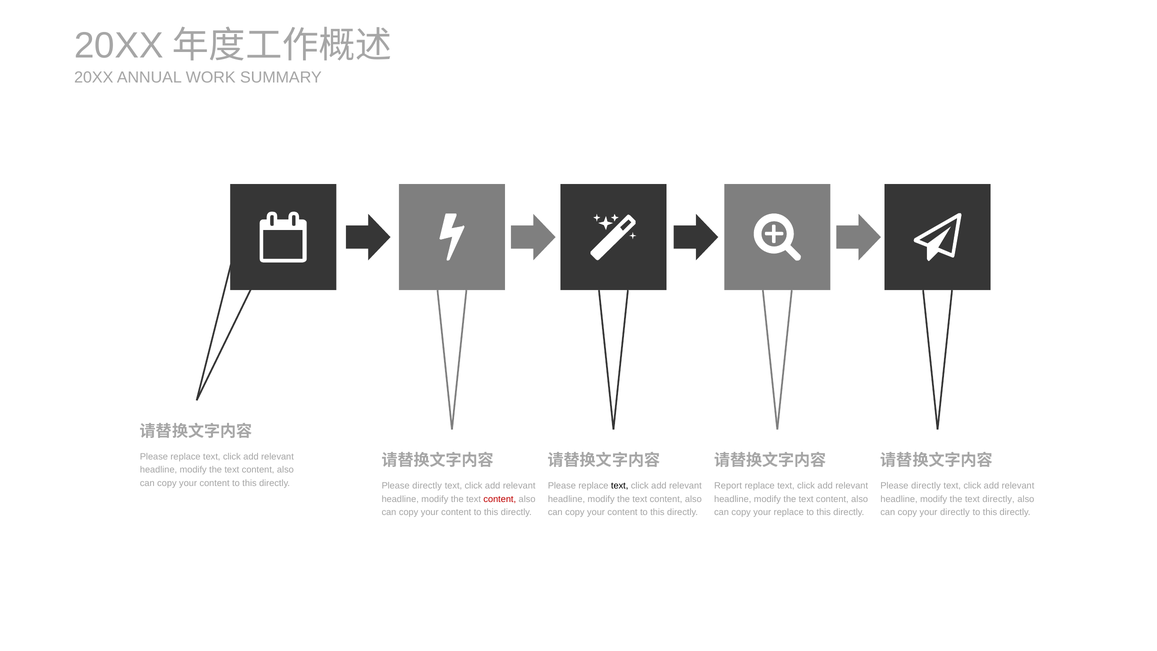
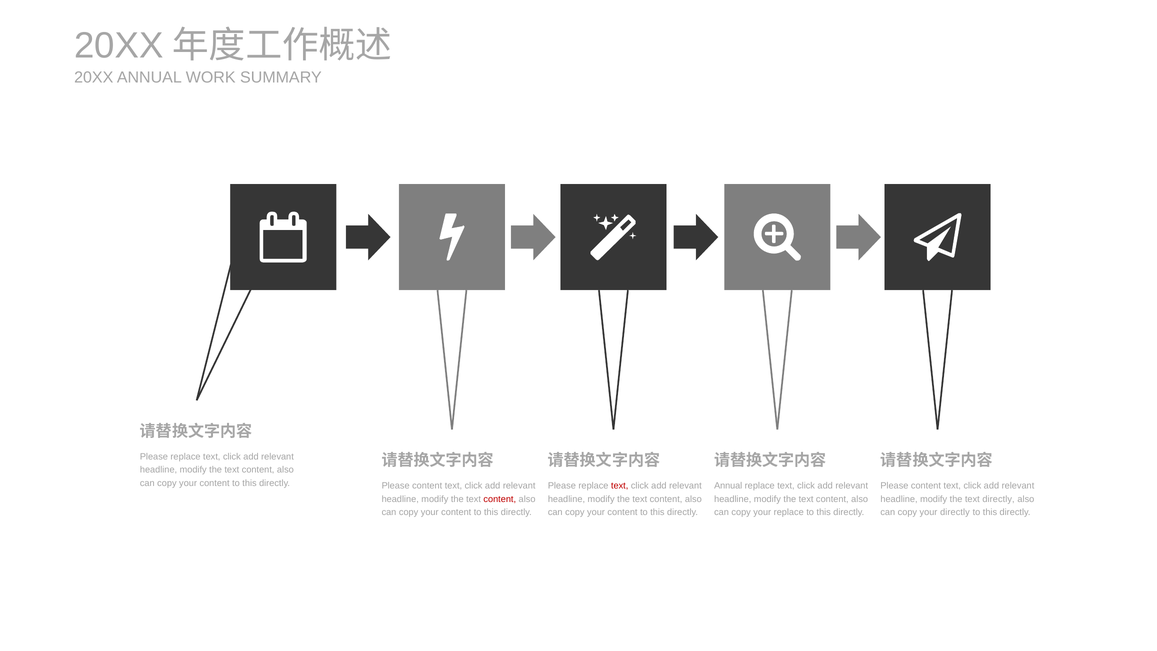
directly: directly -> content (427, 486)
text colour: black -> red (620, 486)
Report: Report -> Annual (728, 486)
directly: directly -> content (926, 486)
